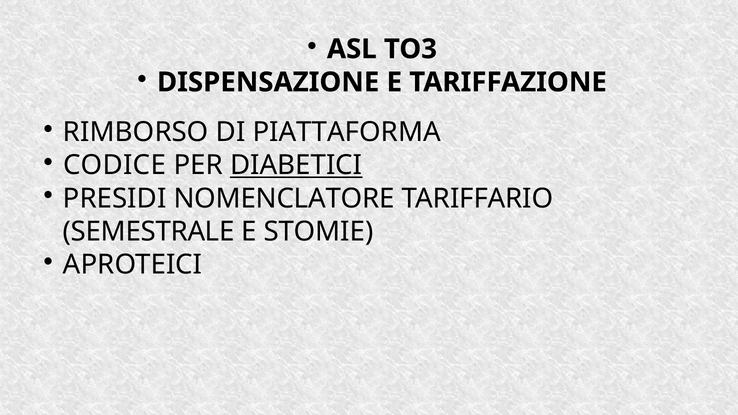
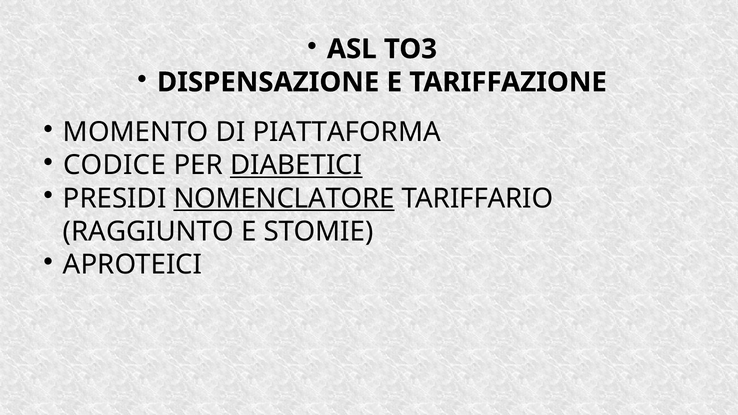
RIMBORSO: RIMBORSO -> MOMENTO (136, 132)
NOMENCLATORE underline: none -> present (284, 198)
SEMESTRALE: SEMESTRALE -> RAGGIUNTO (148, 232)
